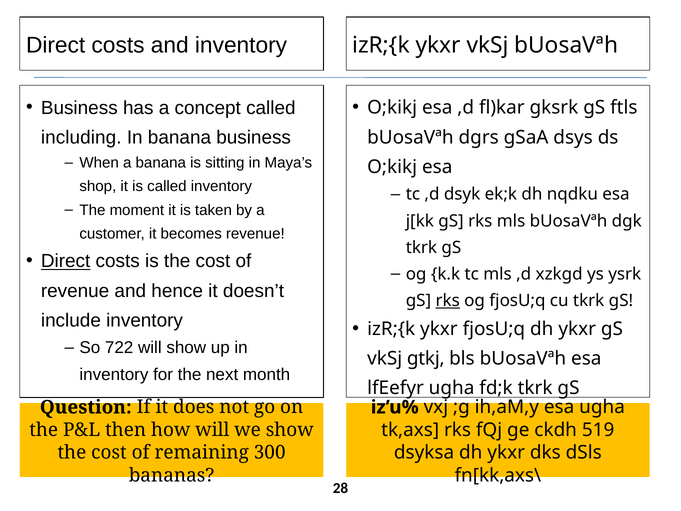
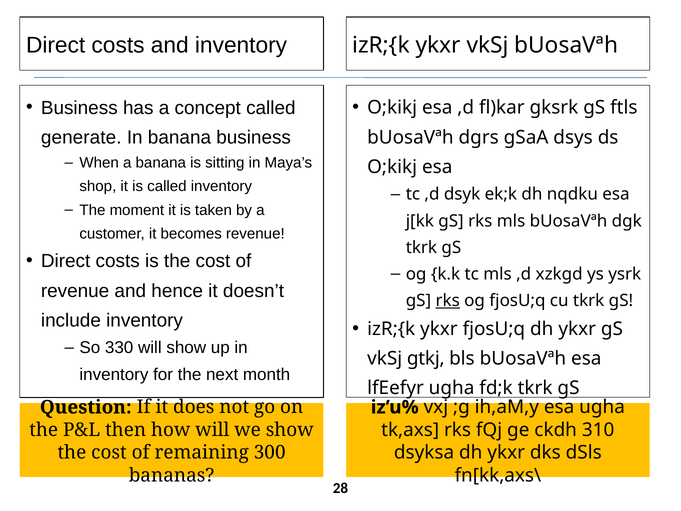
including: including -> generate (81, 137)
Direct underline: present -> none (66, 261)
722: 722 -> 330 (119, 348)
519: 519 -> 310 (598, 430)
